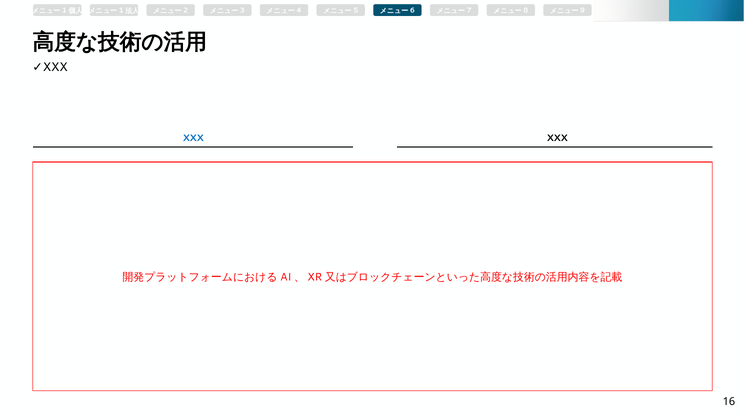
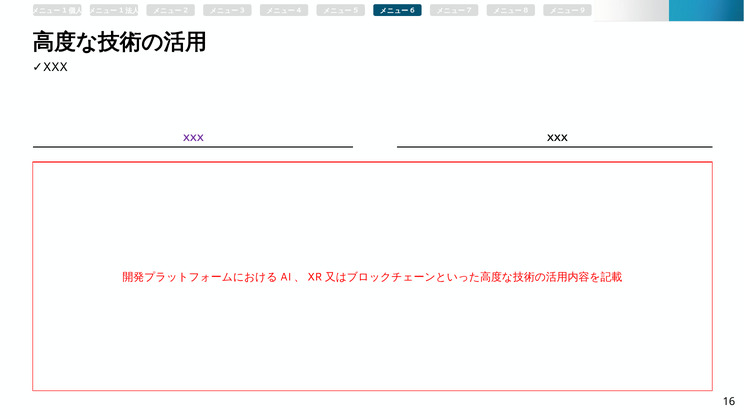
XXX colour: blue -> purple (193, 138)
